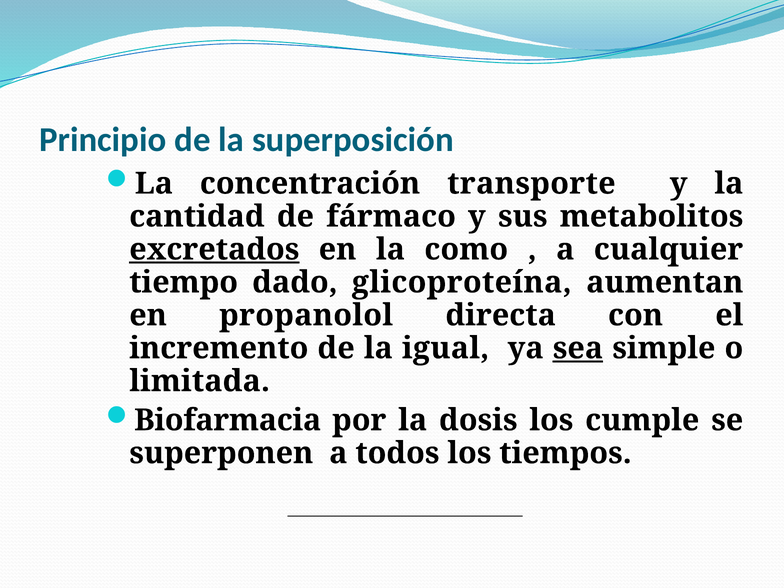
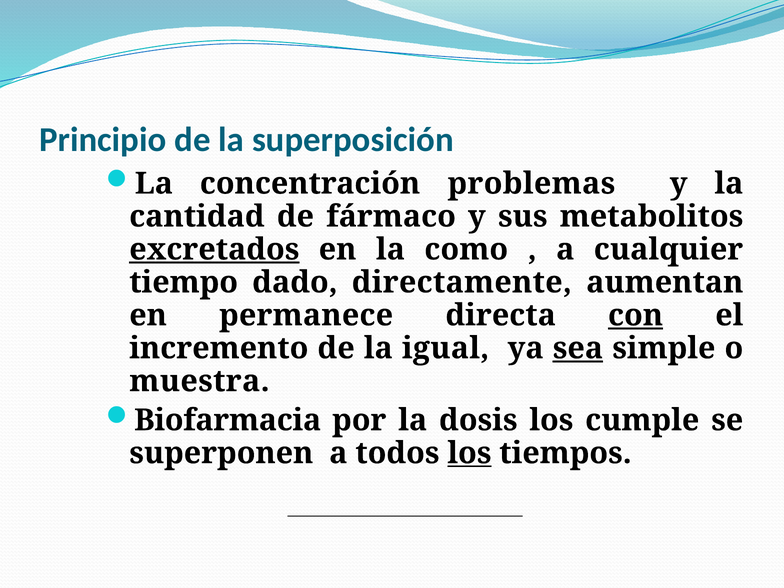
transporte: transporte -> problemas (531, 184)
glicoproteína: glicoproteína -> directamente (462, 282)
propanolol: propanolol -> permanece (306, 315)
con underline: none -> present (636, 315)
limitada: limitada -> muestra (199, 381)
los underline: none -> present (469, 453)
